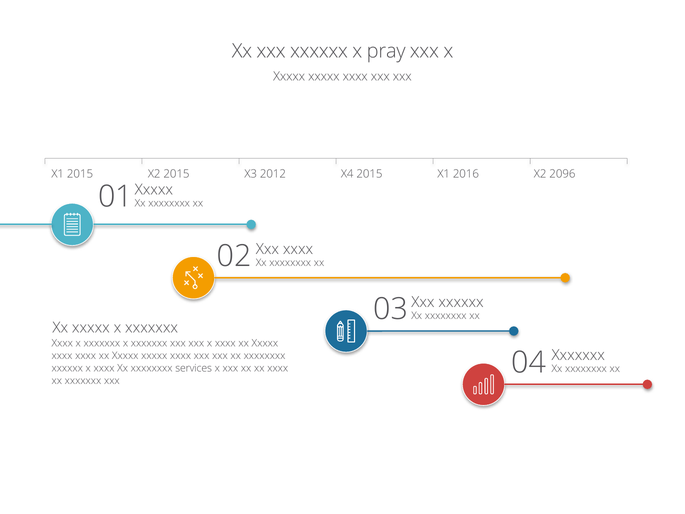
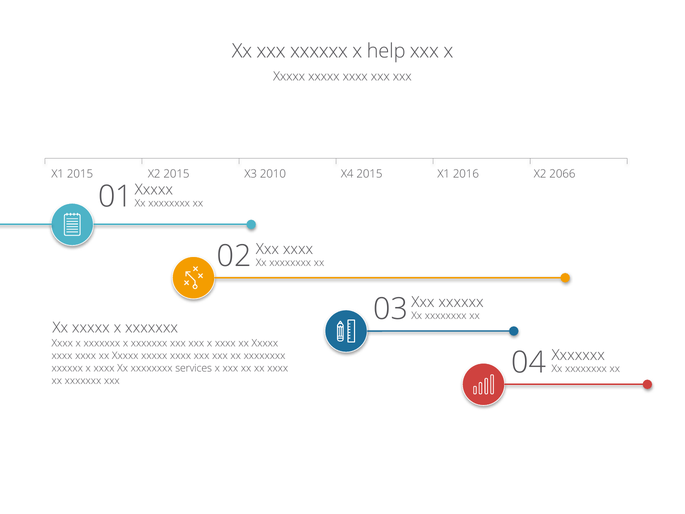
pray: pray -> help (386, 51)
2012: 2012 -> 2010 (273, 174)
2096: 2096 -> 2066 (562, 174)
